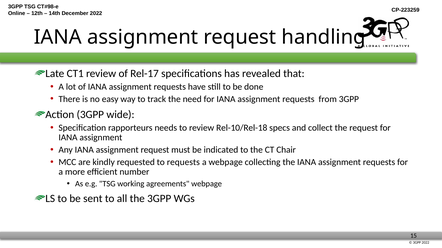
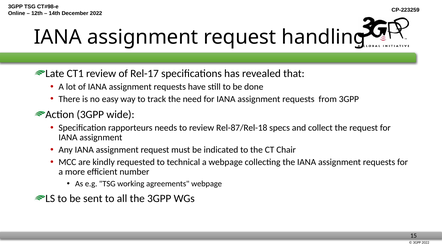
Rel-10/Rel-18: Rel-10/Rel-18 -> Rel-87/Rel-18 (242, 128)
to requests: requests -> technical (183, 162)
